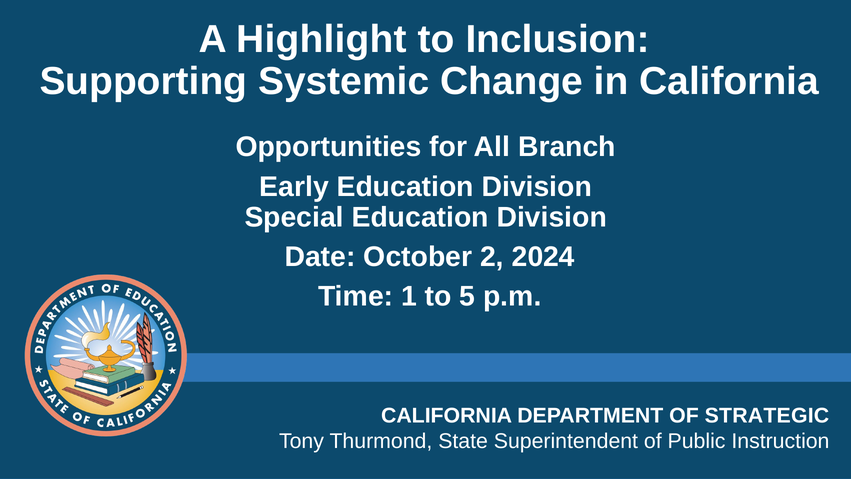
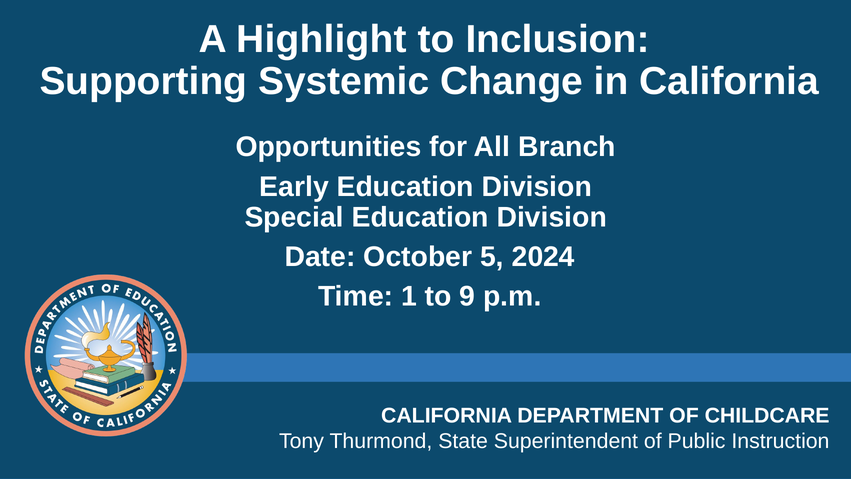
2: 2 -> 5 (492, 257)
5: 5 -> 9 (467, 296)
STRATEGIC: STRATEGIC -> CHILDCARE (767, 416)
